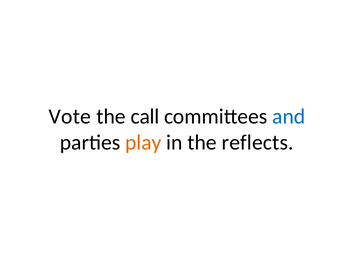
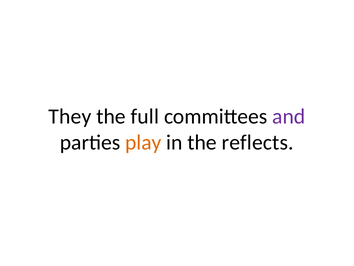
Vote: Vote -> They (70, 116)
call: call -> full (145, 116)
and colour: blue -> purple (289, 116)
